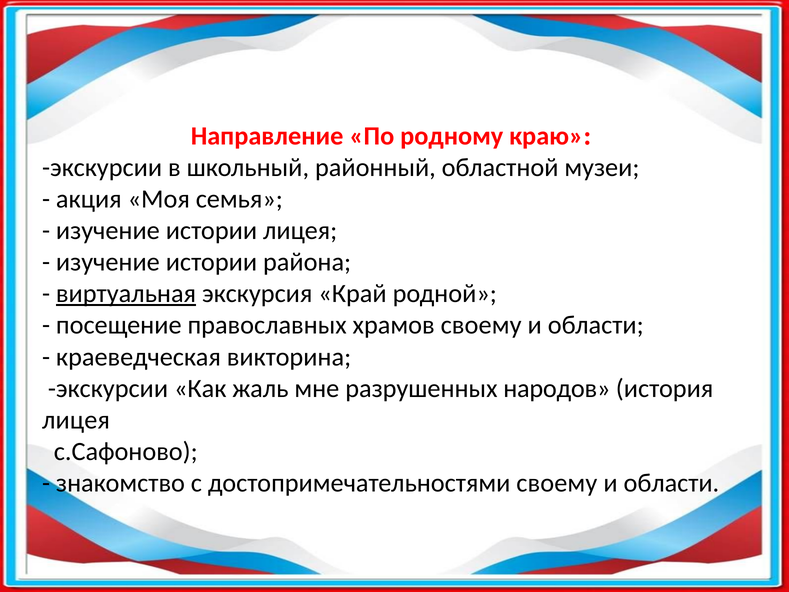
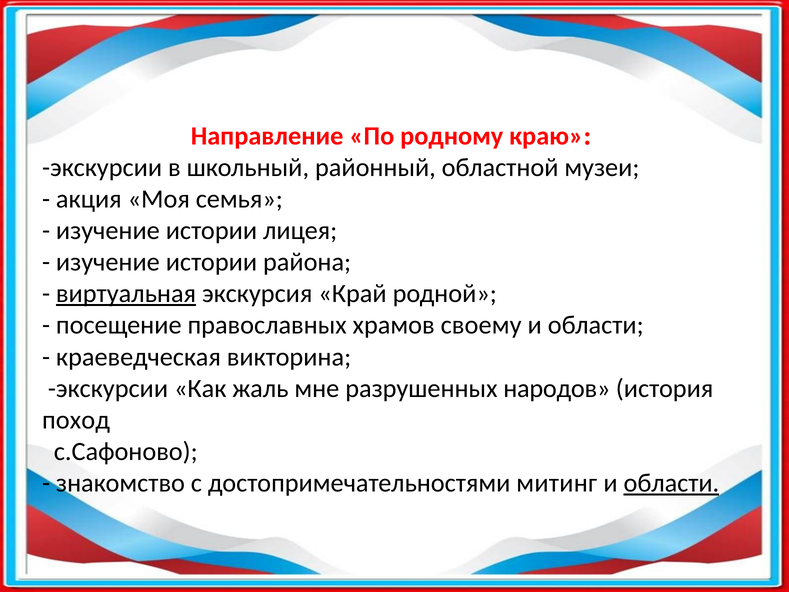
лицея: лицея -> поход (76, 420)
достопримечательностями своему: своему -> митинг (557, 483)
области underline: none -> present (671, 483)
